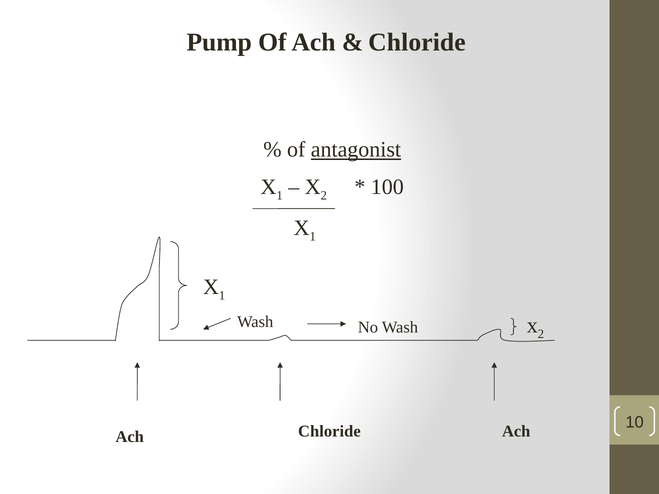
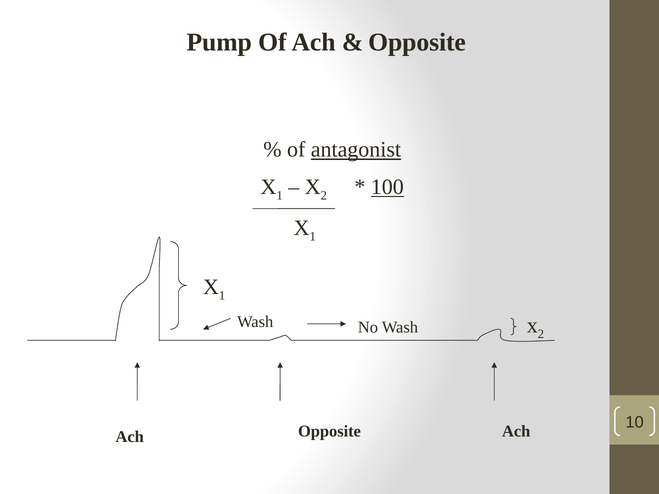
Chloride: Chloride -> Opposite (417, 42)
100 underline: none -> present (387, 187)
Ach Chloride: Chloride -> Opposite (329, 432)
